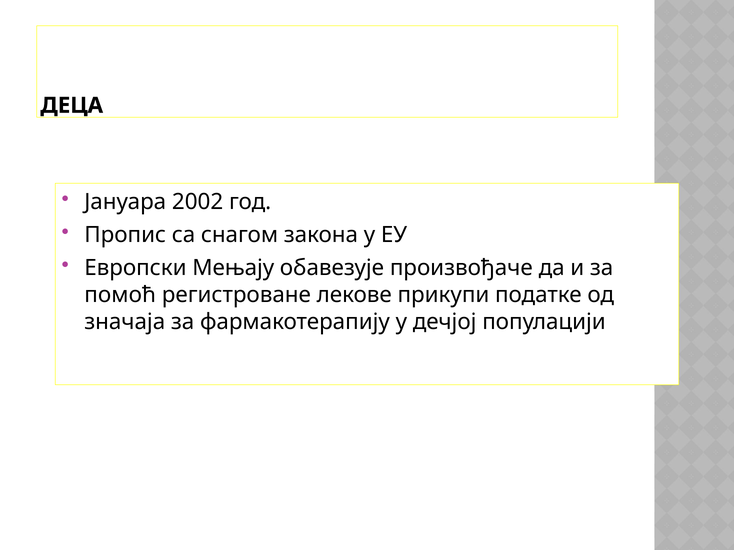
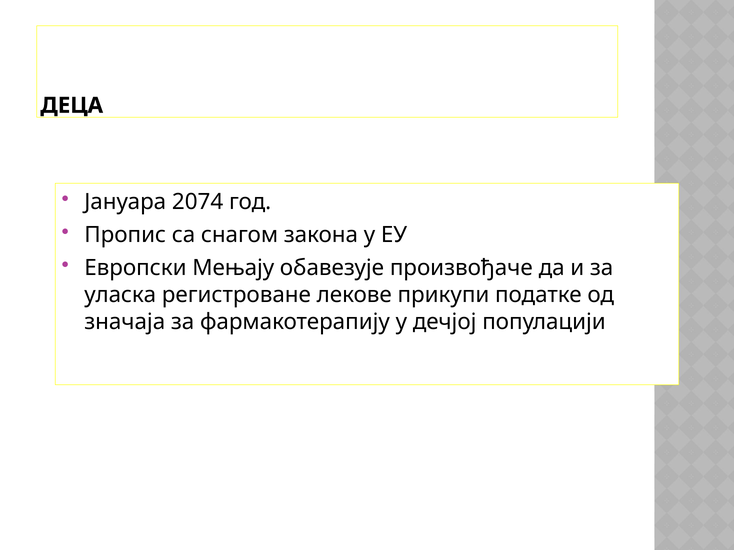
2002: 2002 -> 2074 (198, 202)
помоћ: помоћ -> уласка (120, 295)
